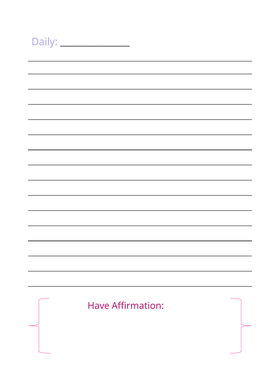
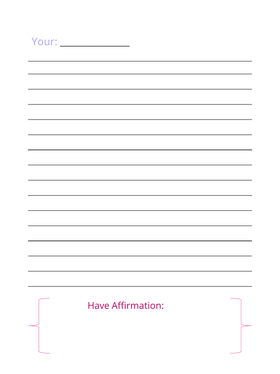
Daily: Daily -> Your (45, 42)
